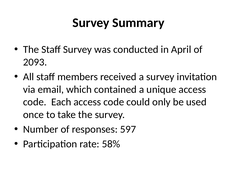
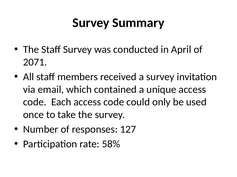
2093: 2093 -> 2071 (35, 62)
597: 597 -> 127 (128, 130)
